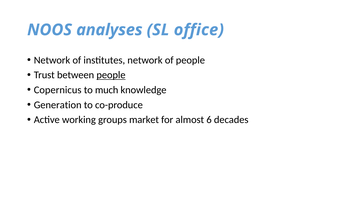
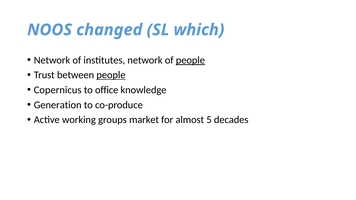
analyses: analyses -> changed (109, 30)
office: office -> which (199, 30)
people underline: none -> present (190, 60)
much: much -> office (107, 90)
6: 6 -> 5 (209, 120)
